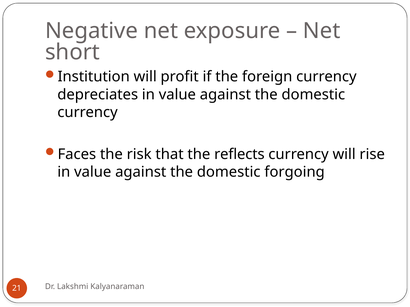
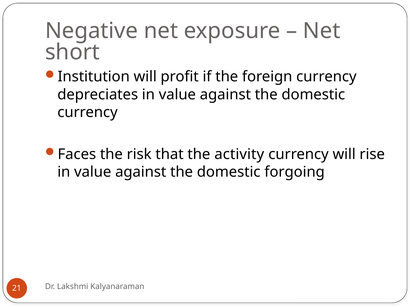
reflects: reflects -> activity (239, 154)
